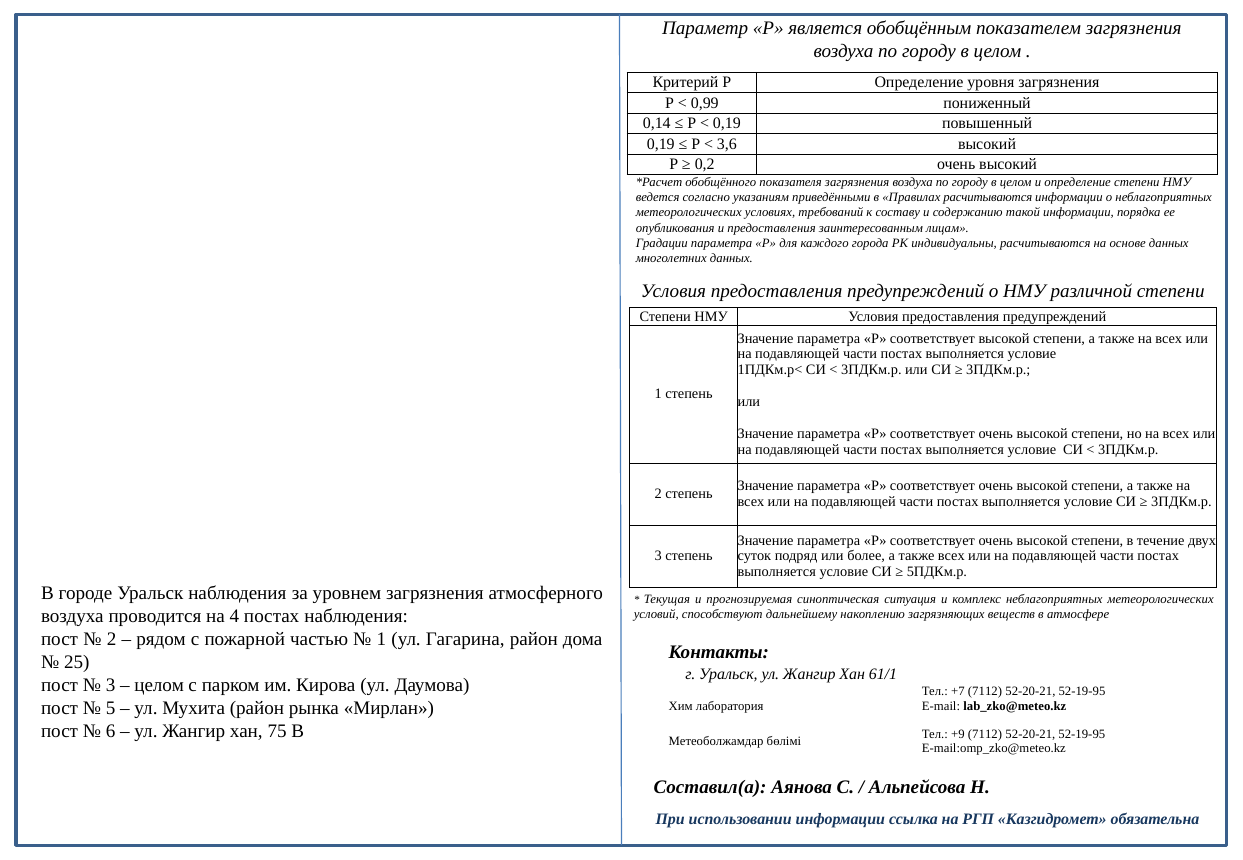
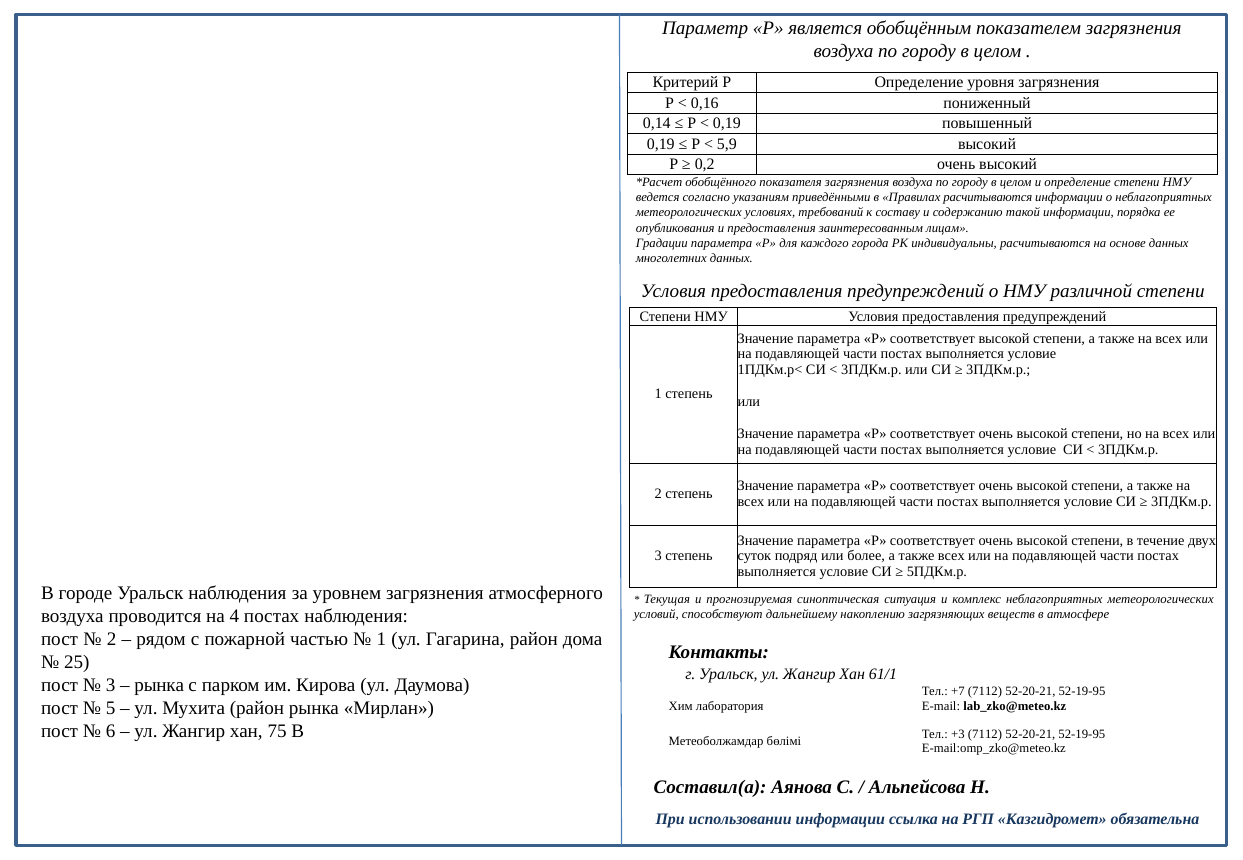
0,99: 0,99 -> 0,16 (705, 103)
3,6: 3,6 -> 5,9 (727, 144)
целом: целом -> рынка (159, 686)
+9: +9 -> +3 (958, 734)
